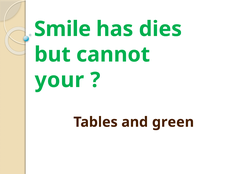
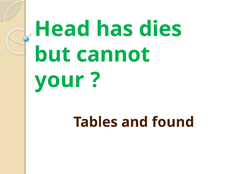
Smile: Smile -> Head (62, 29)
green: green -> found (173, 122)
